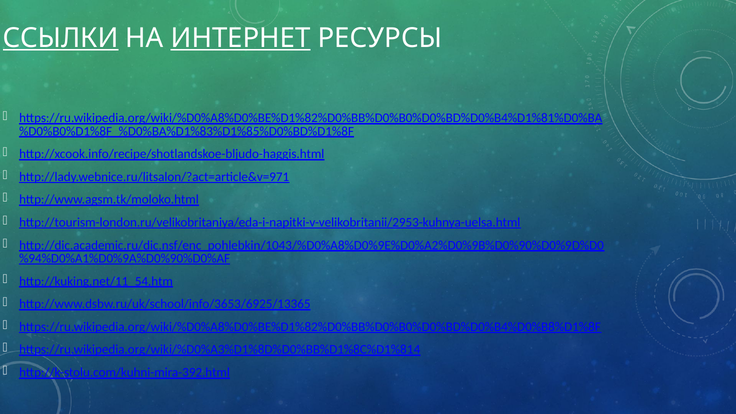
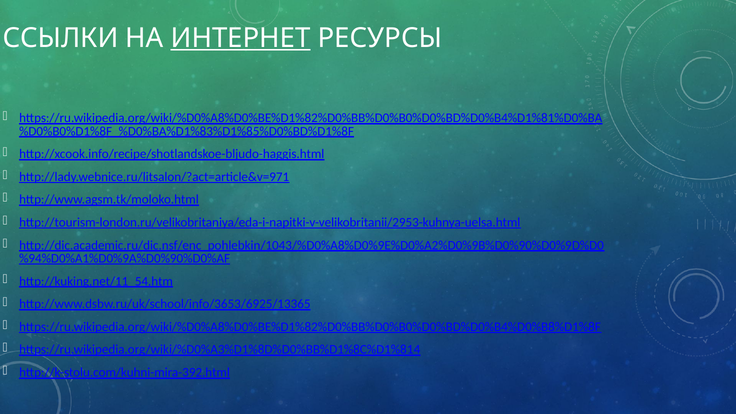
ССЫЛКИ underline: present -> none (61, 38)
